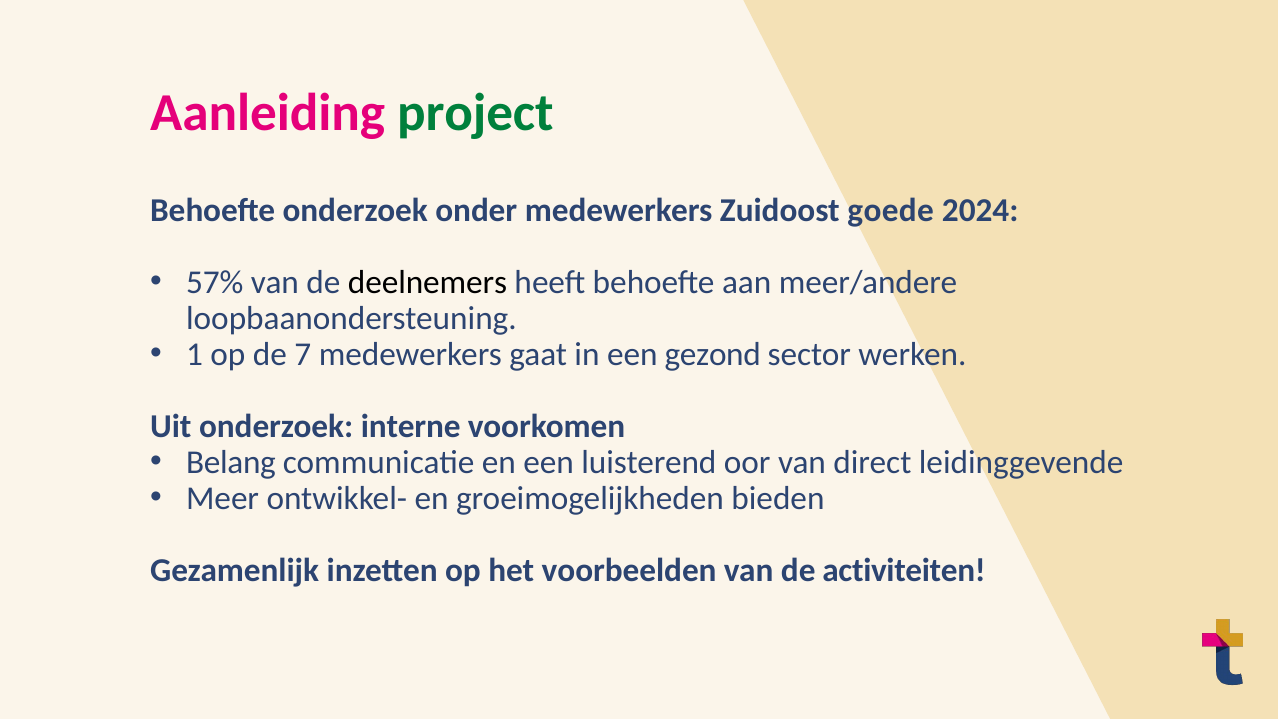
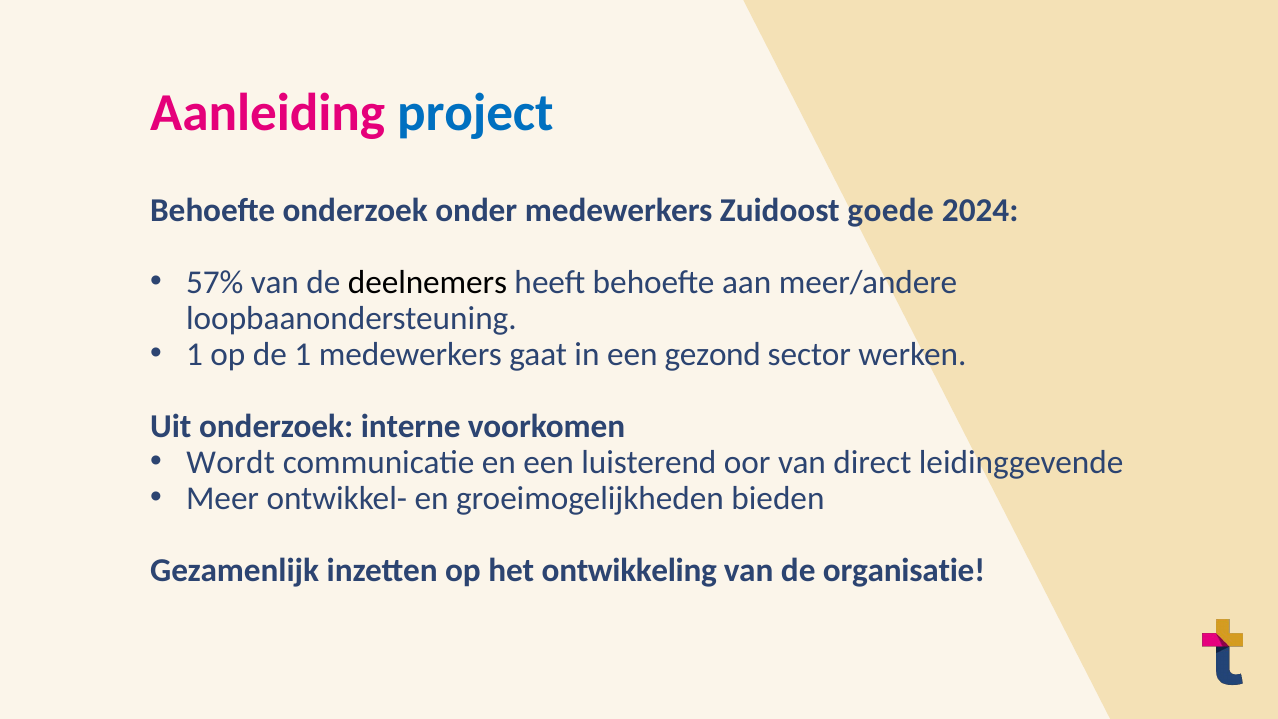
project colour: green -> blue (475, 113)
de 7: 7 -> 1 (303, 355)
Belang: Belang -> Wordt (231, 463)
voorbeelden: voorbeelden -> ontwikkeling (629, 570)
activiteiten: activiteiten -> organisatie (904, 570)
